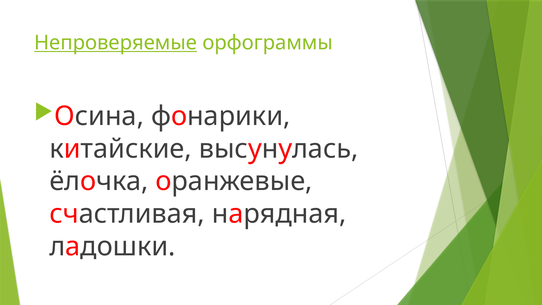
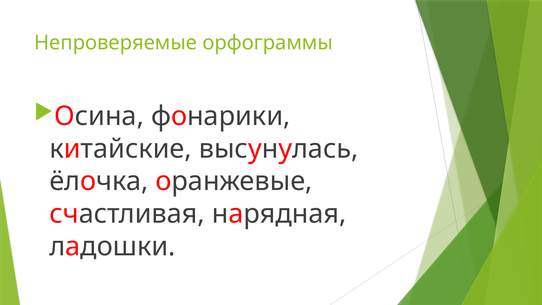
Непроверяемые underline: present -> none (116, 43)
